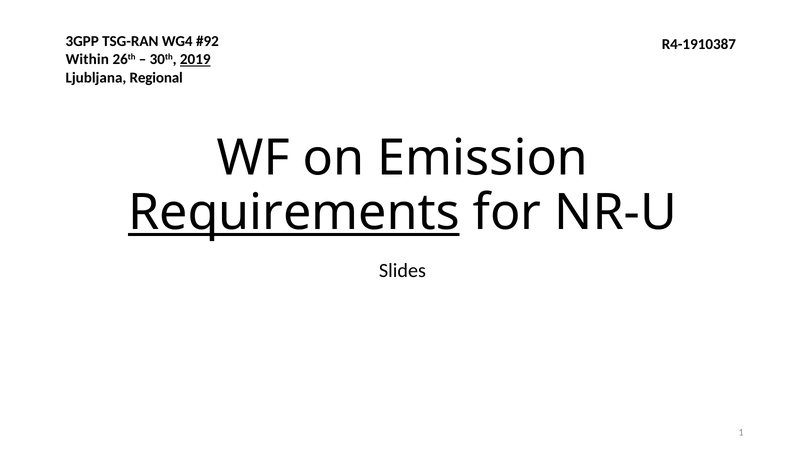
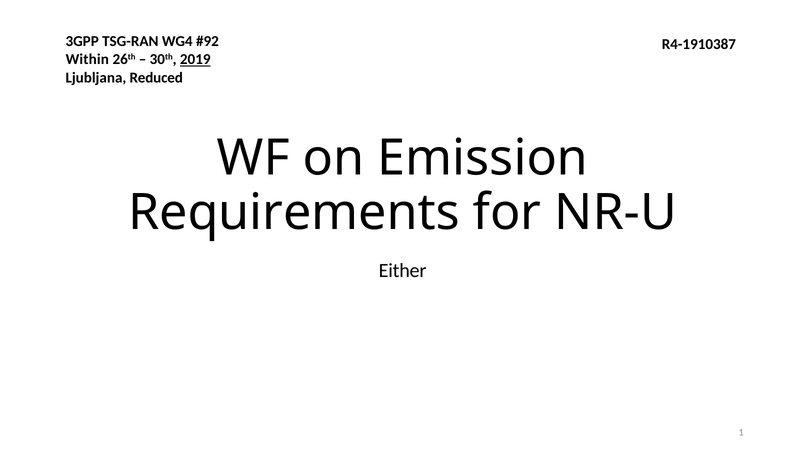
Regional: Regional -> Reduced (156, 78)
Requirements underline: present -> none (294, 213)
Slides: Slides -> Either (403, 270)
